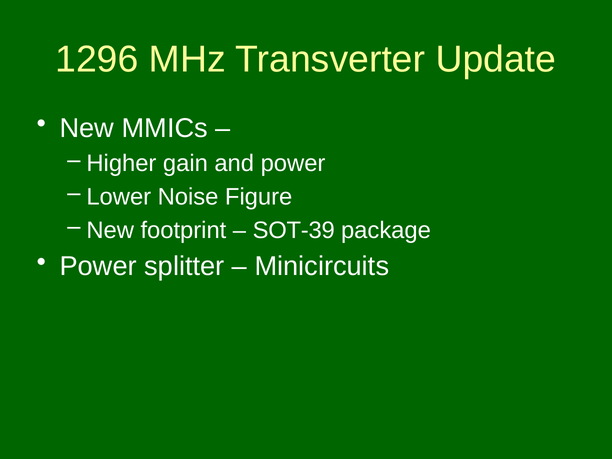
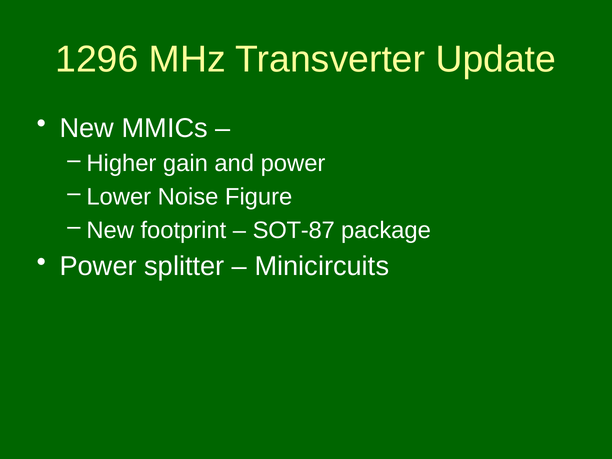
SOT-39: SOT-39 -> SOT-87 (294, 230)
